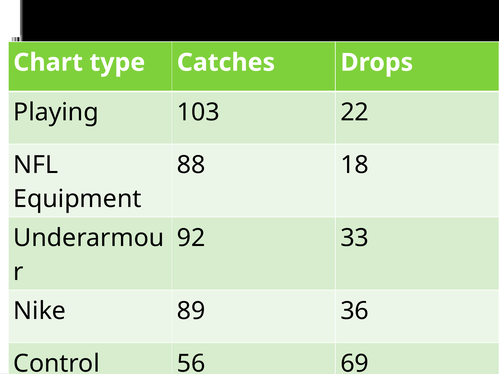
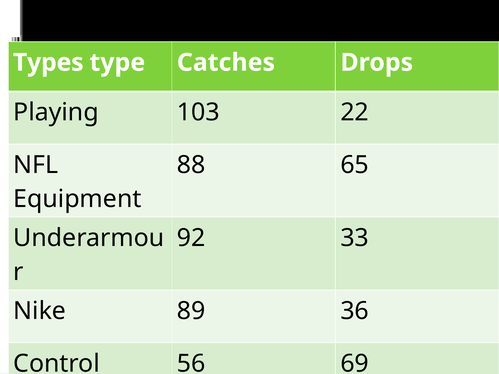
Chart: Chart -> Types (48, 63)
18: 18 -> 65 (355, 165)
